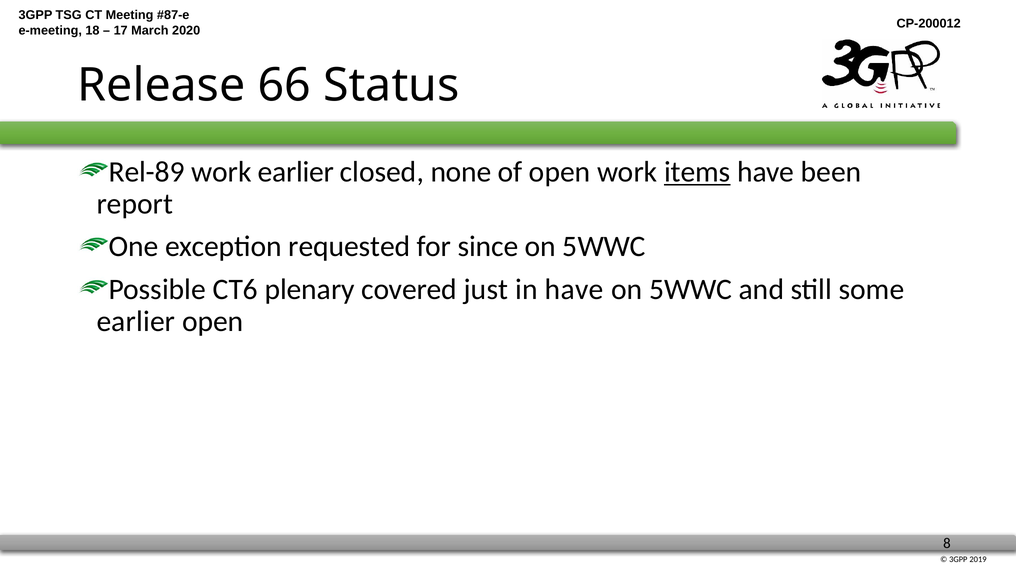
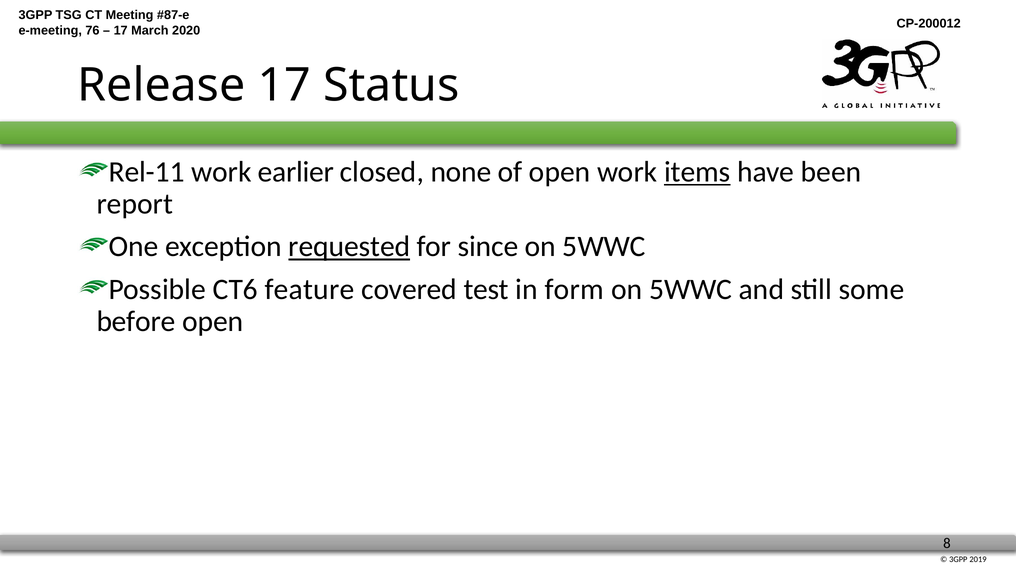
18: 18 -> 76 (92, 30)
Release 66: 66 -> 17 (284, 85)
Rel-89: Rel-89 -> Rel-11 (147, 172)
requested underline: none -> present (349, 246)
plenary: plenary -> feature (309, 289)
just: just -> test (486, 289)
in have: have -> form (574, 289)
earlier: earlier -> before (136, 321)
